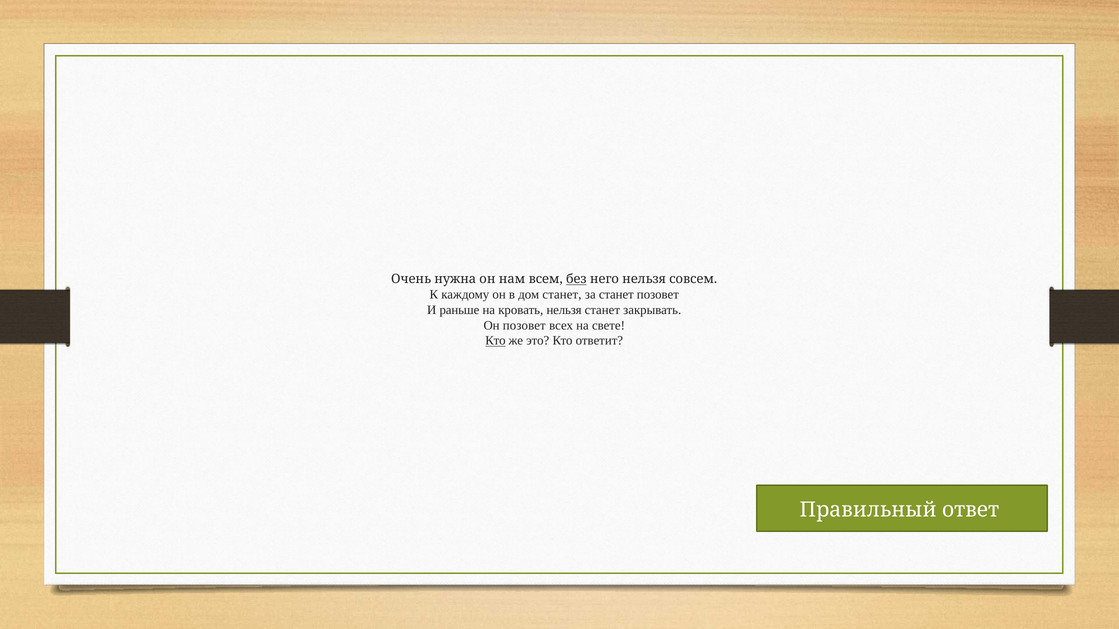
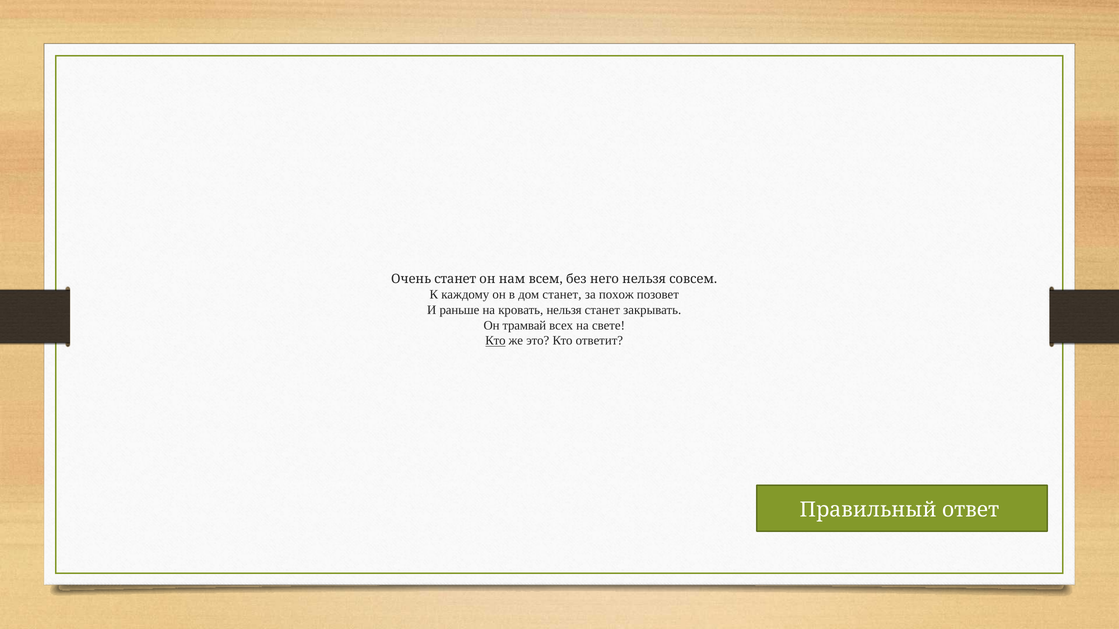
Очень нужна: нужна -> станет (455, 279)
без underline: present -> none (576, 279)
за станет: станет -> похож (616, 295)
Он позовет: позовет -> трамвай (524, 326)
